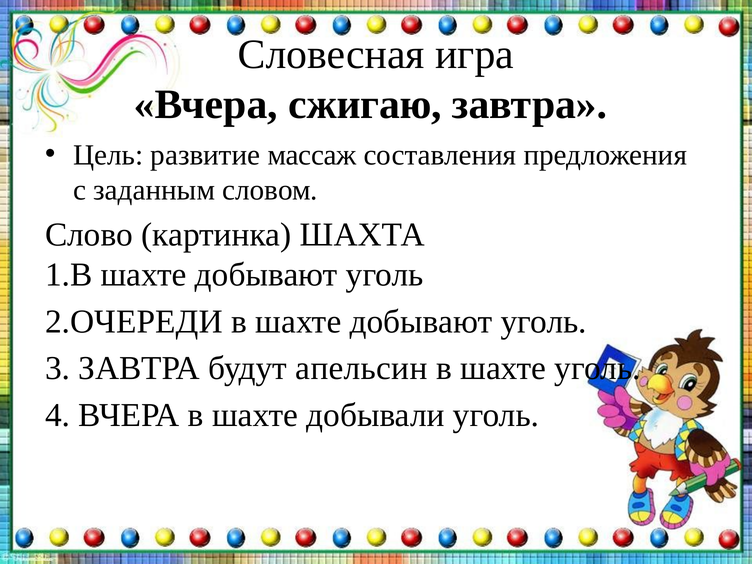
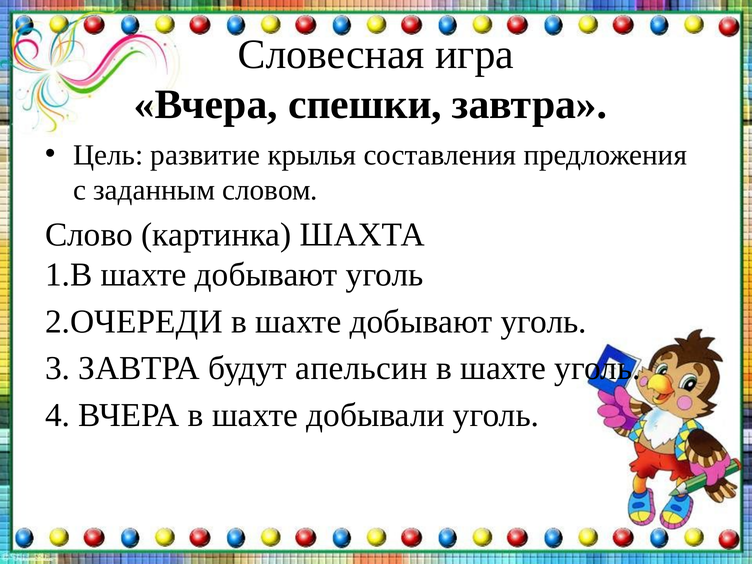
сжигаю: сжигаю -> спешки (365, 104)
массаж: массаж -> крылья (312, 155)
